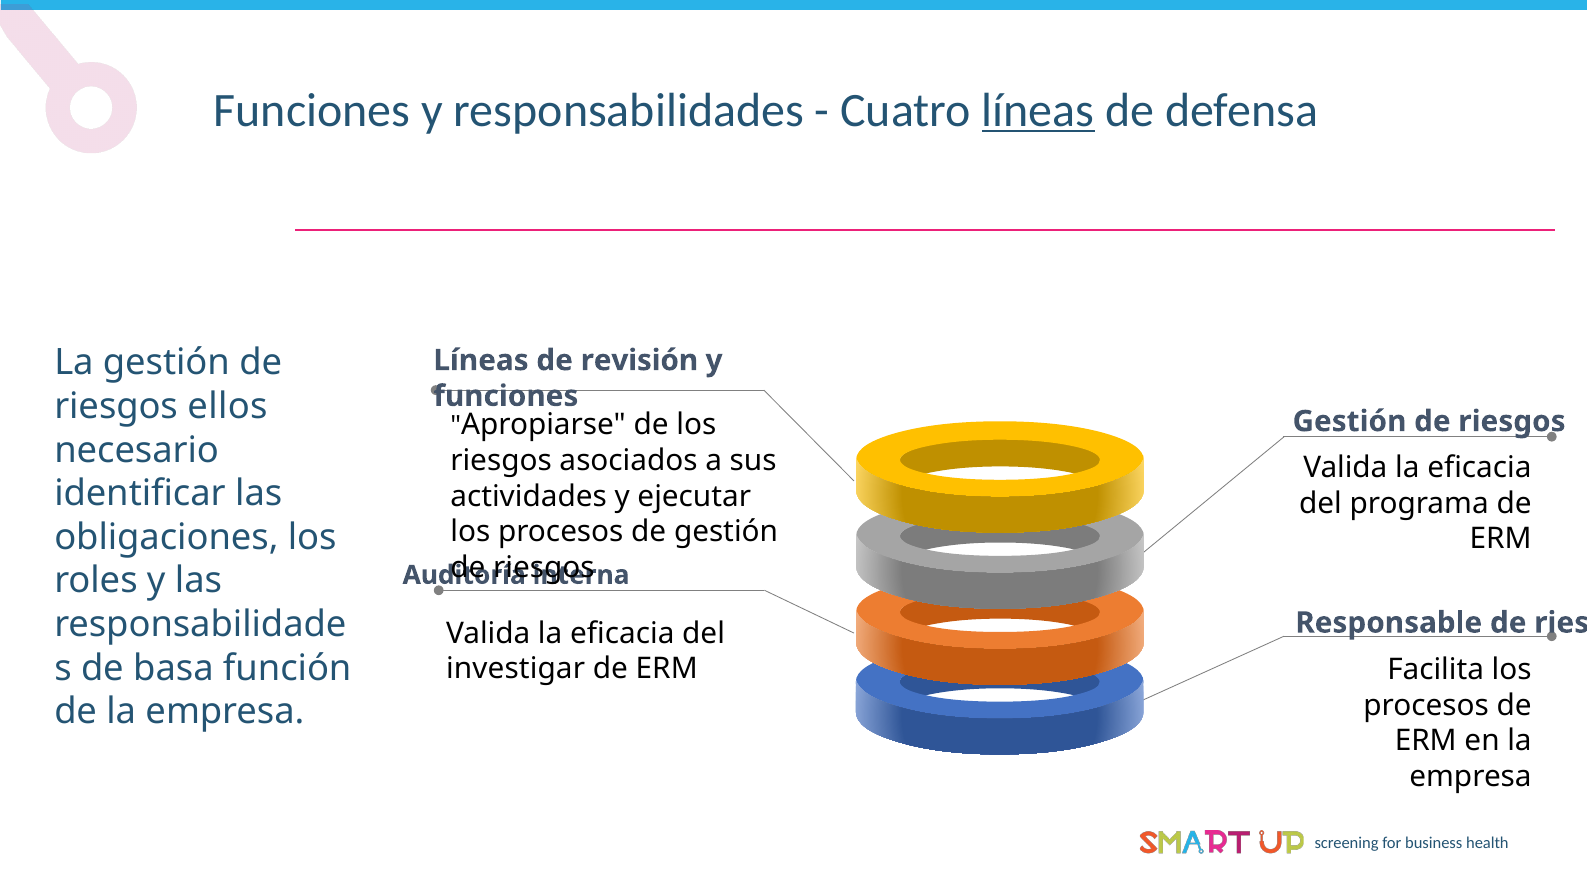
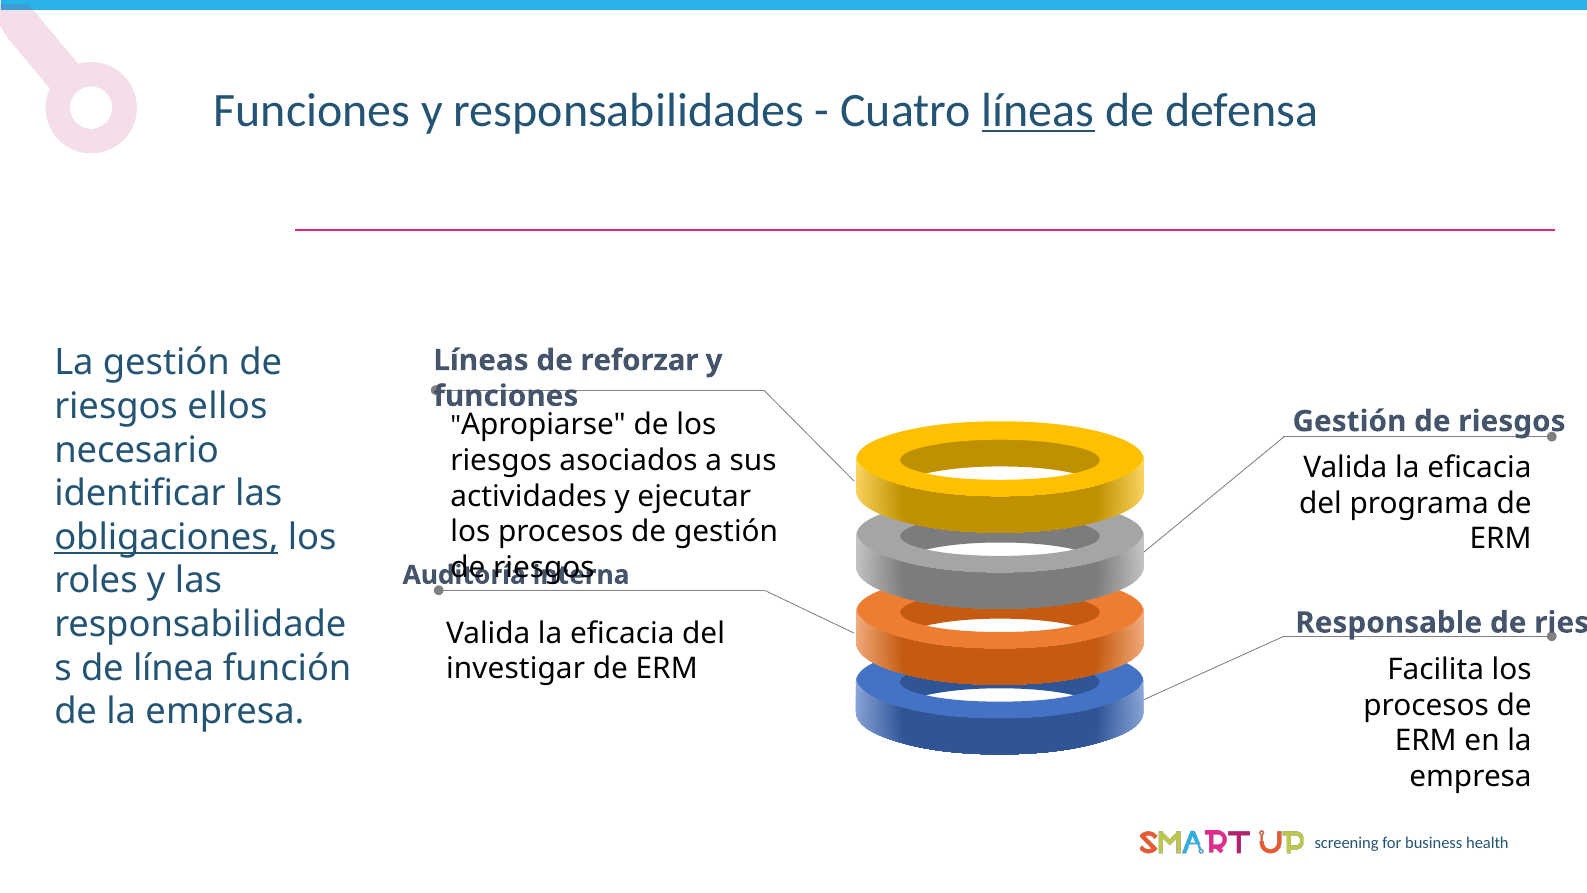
revisión: revisión -> reforzar (639, 360)
obligaciones underline: none -> present (166, 537)
basa: basa -> línea (174, 668)
